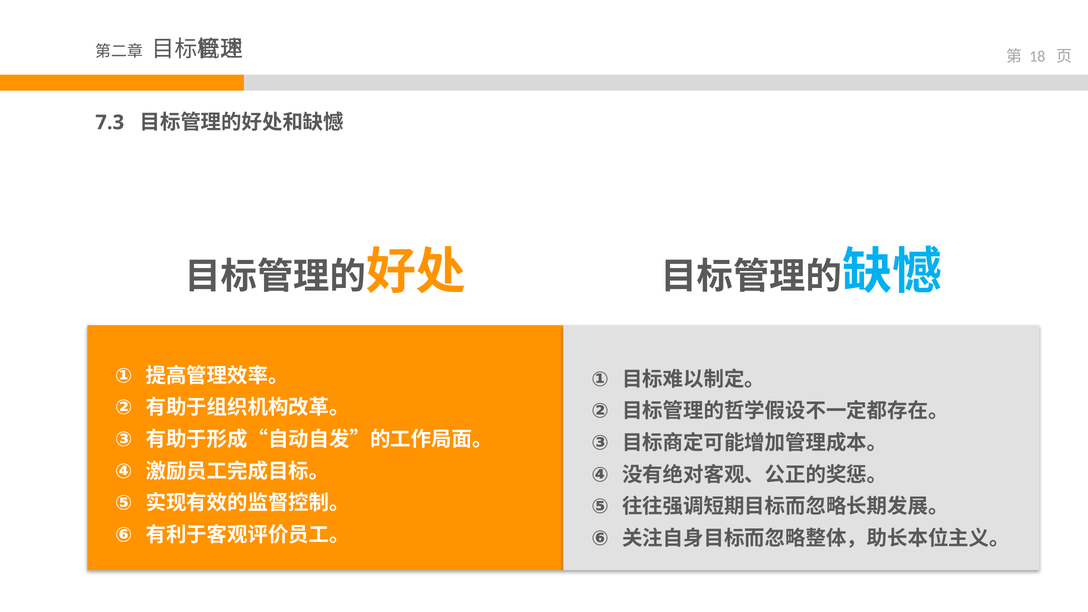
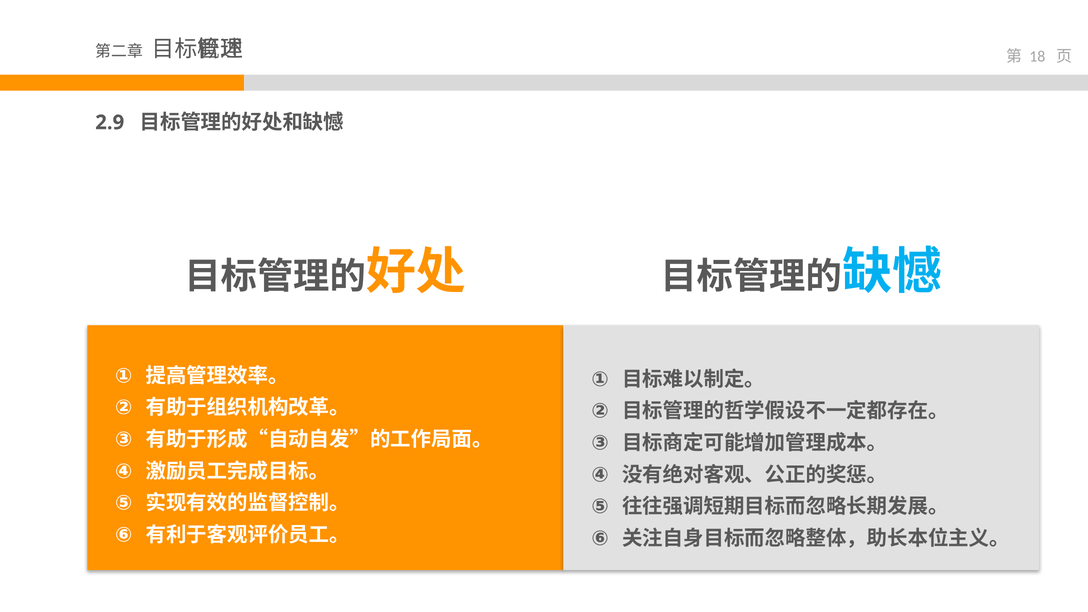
7.3: 7.3 -> 2.9 (110, 122)
